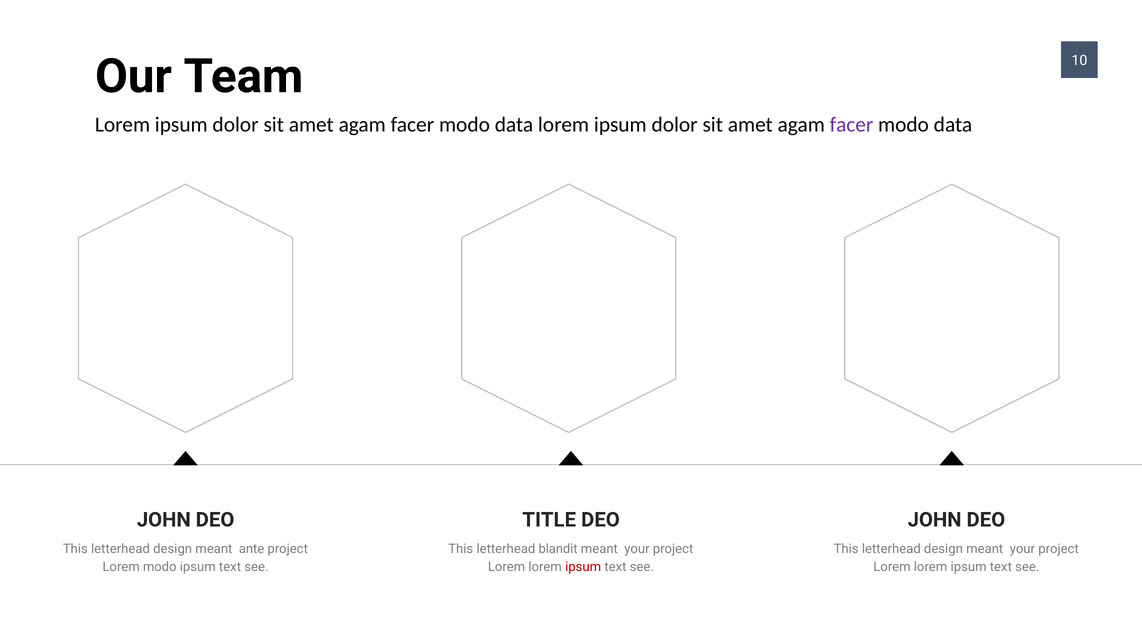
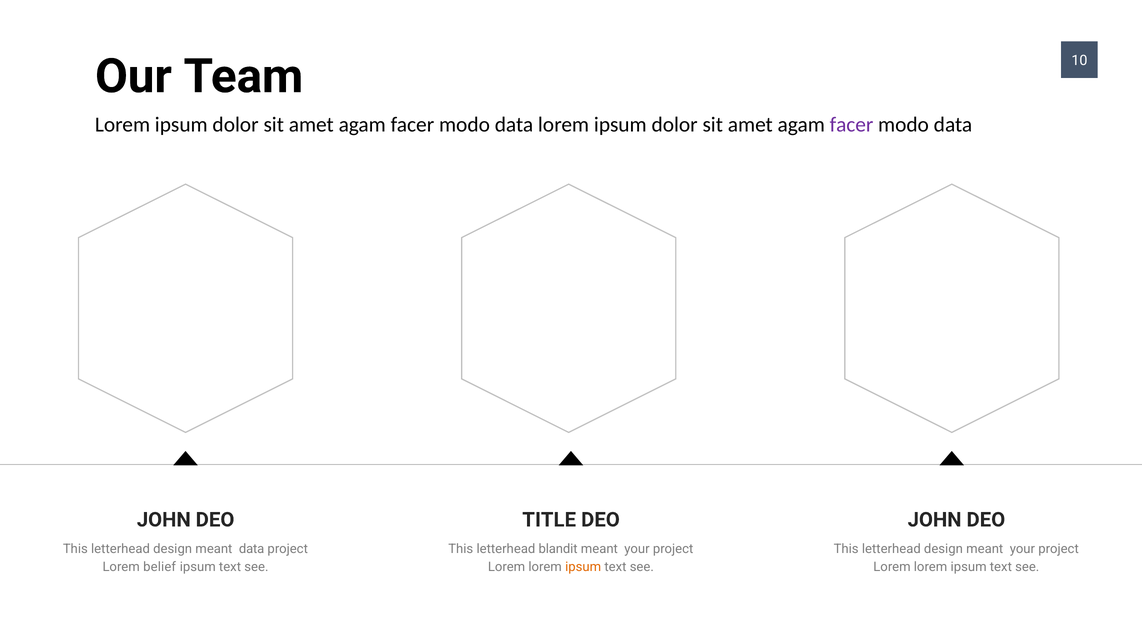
meant ante: ante -> data (252, 549)
Lorem modo: modo -> belief (160, 567)
ipsum colour: red -> orange (583, 567)
